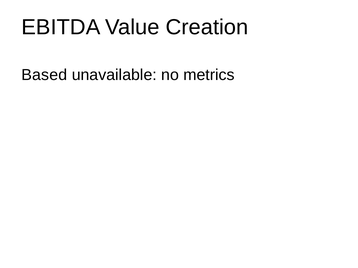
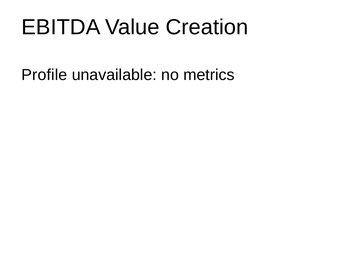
Based: Based -> Profile (44, 75)
